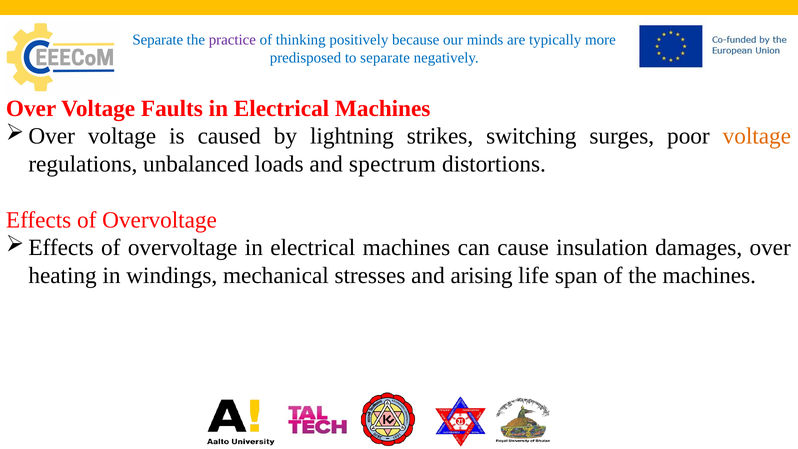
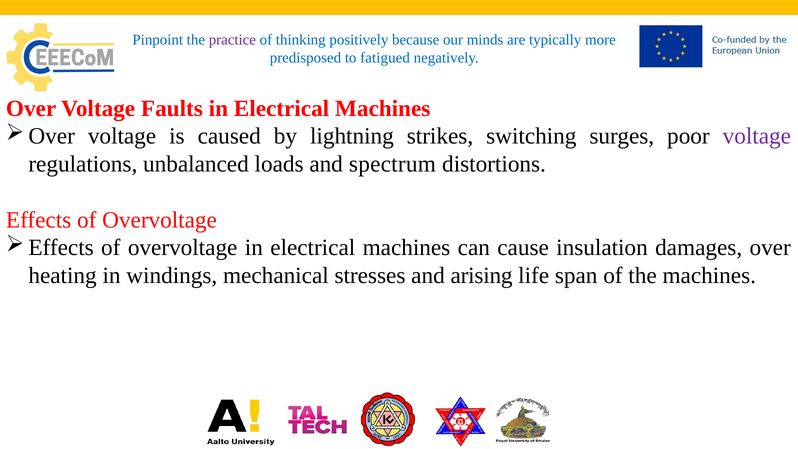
Separate: Separate -> Pinpoint (158, 40)
to separate: separate -> fatigued (385, 58)
voltage colour: orange -> purple (757, 136)
